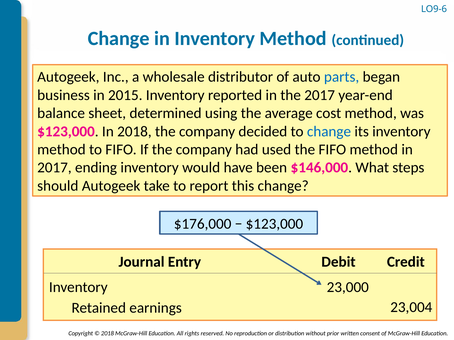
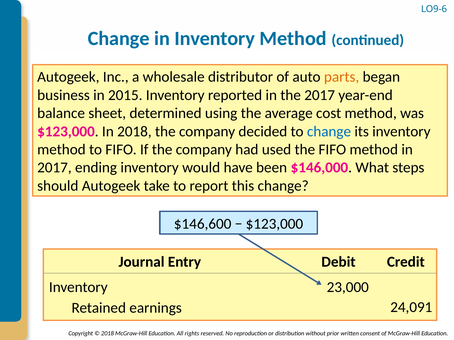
parts colour: blue -> orange (342, 77)
$176,000: $176,000 -> $146,600 (203, 224)
23,004: 23,004 -> 24,091 (411, 308)
